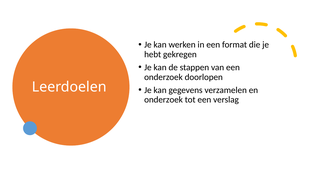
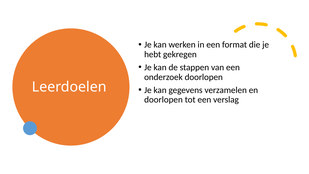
onderzoek: onderzoek -> doorlopen (163, 100)
